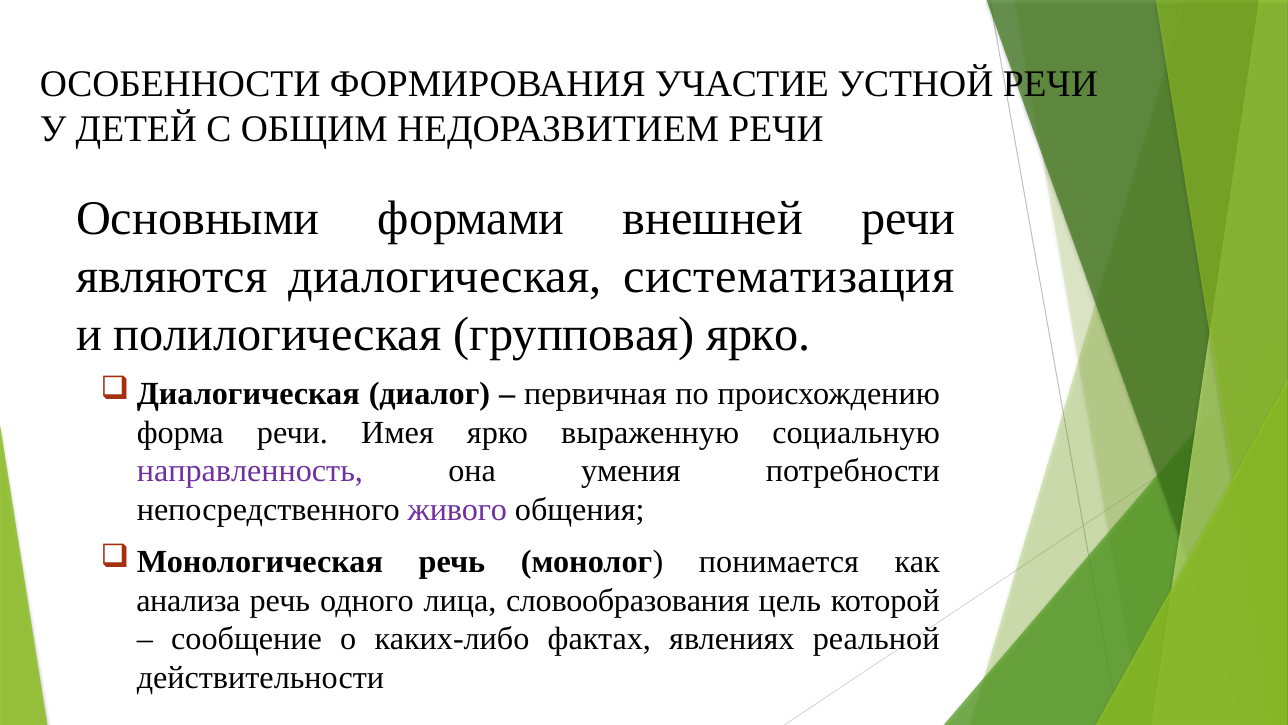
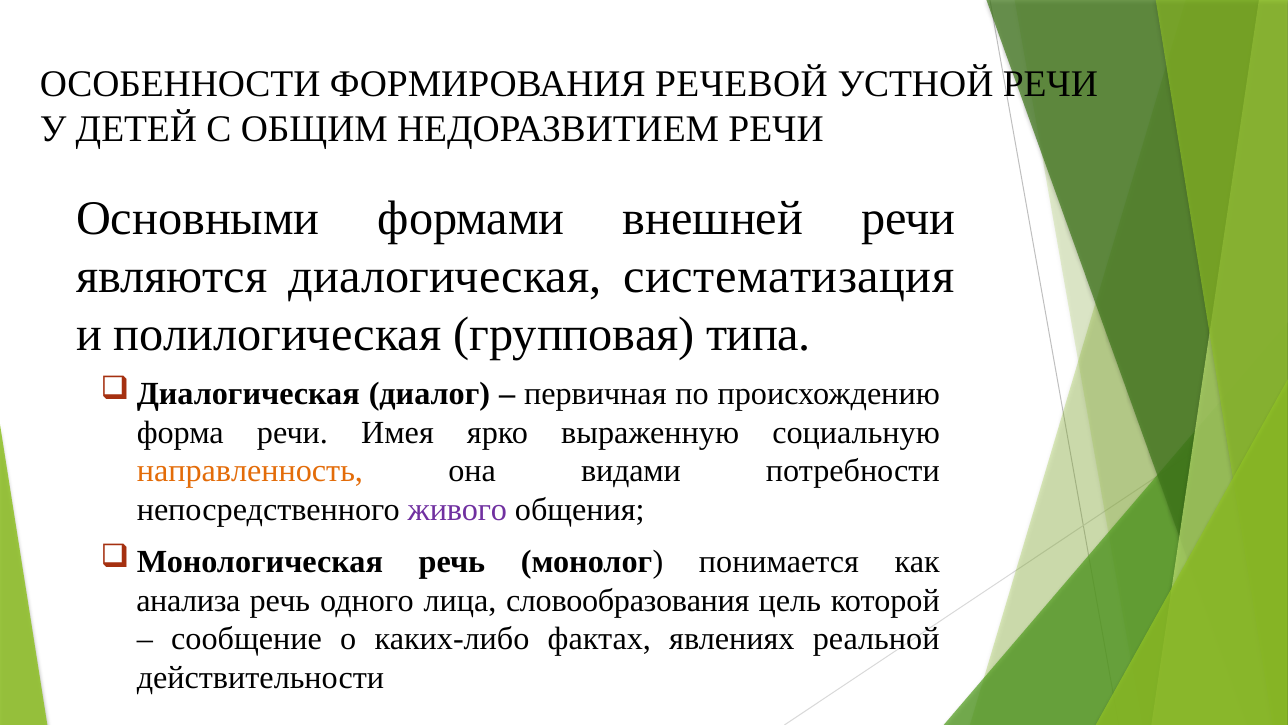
УЧАСТИЕ: УЧАСТИЕ -> РЕЧЕВОЙ (741, 84)
групповая ярко: ярко -> типа (758, 335)
направленность colour: purple -> orange (250, 471)
умения: умения -> видами (631, 471)
